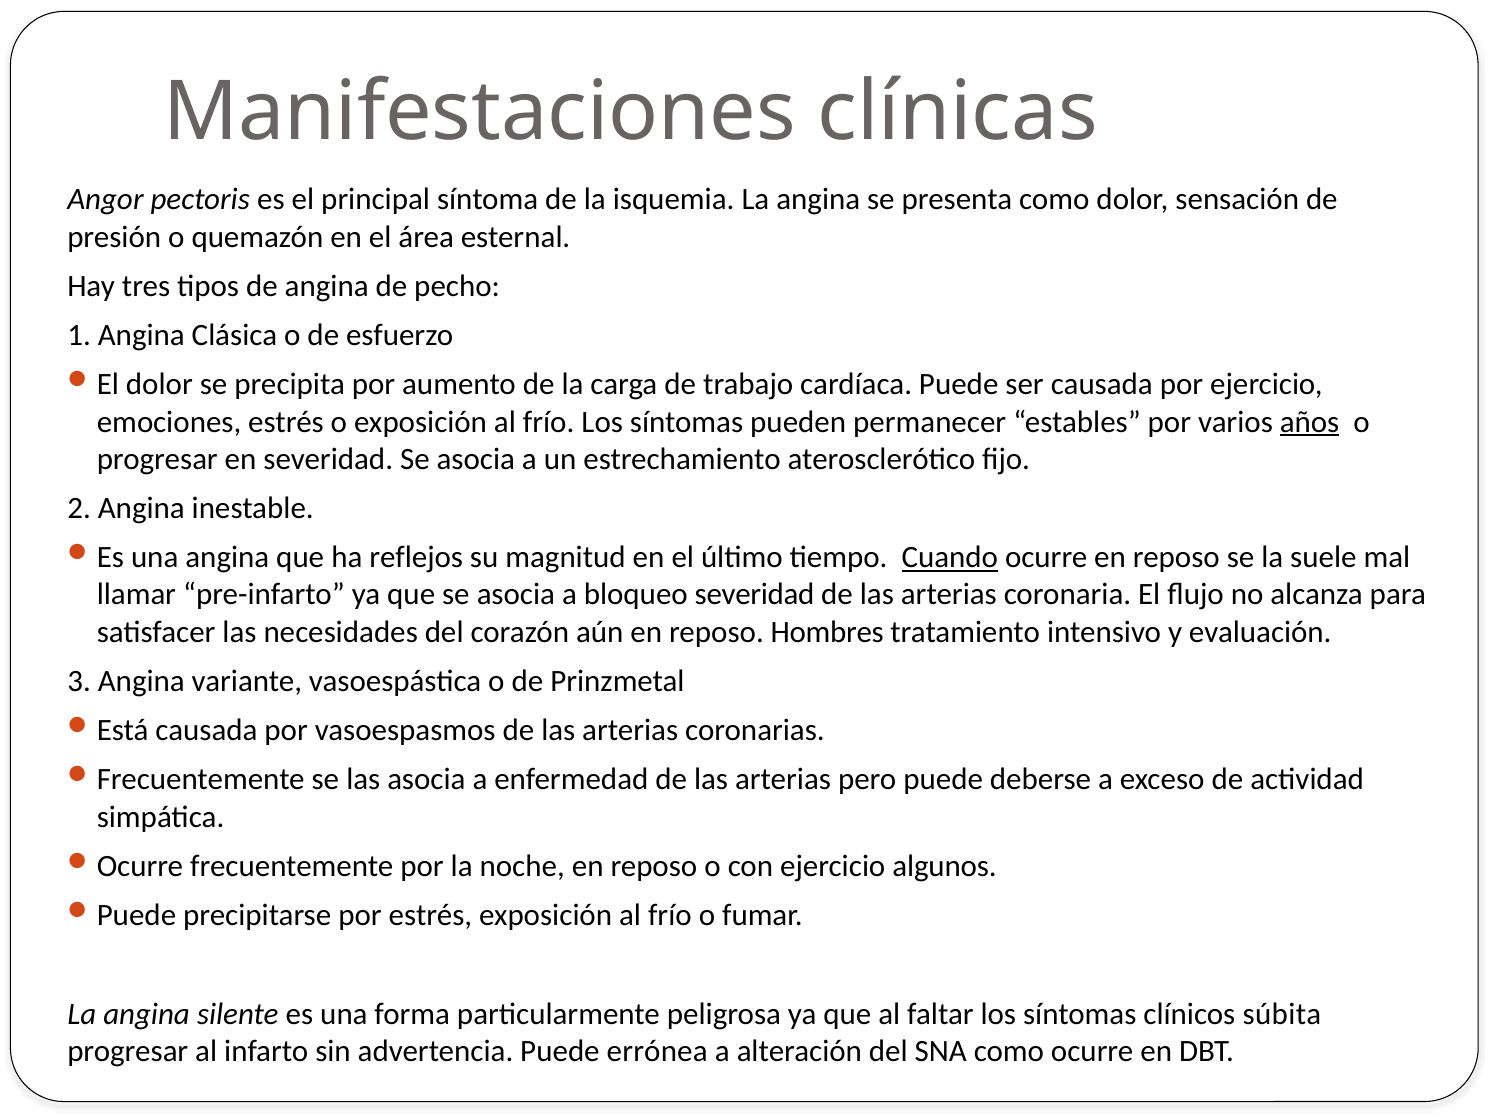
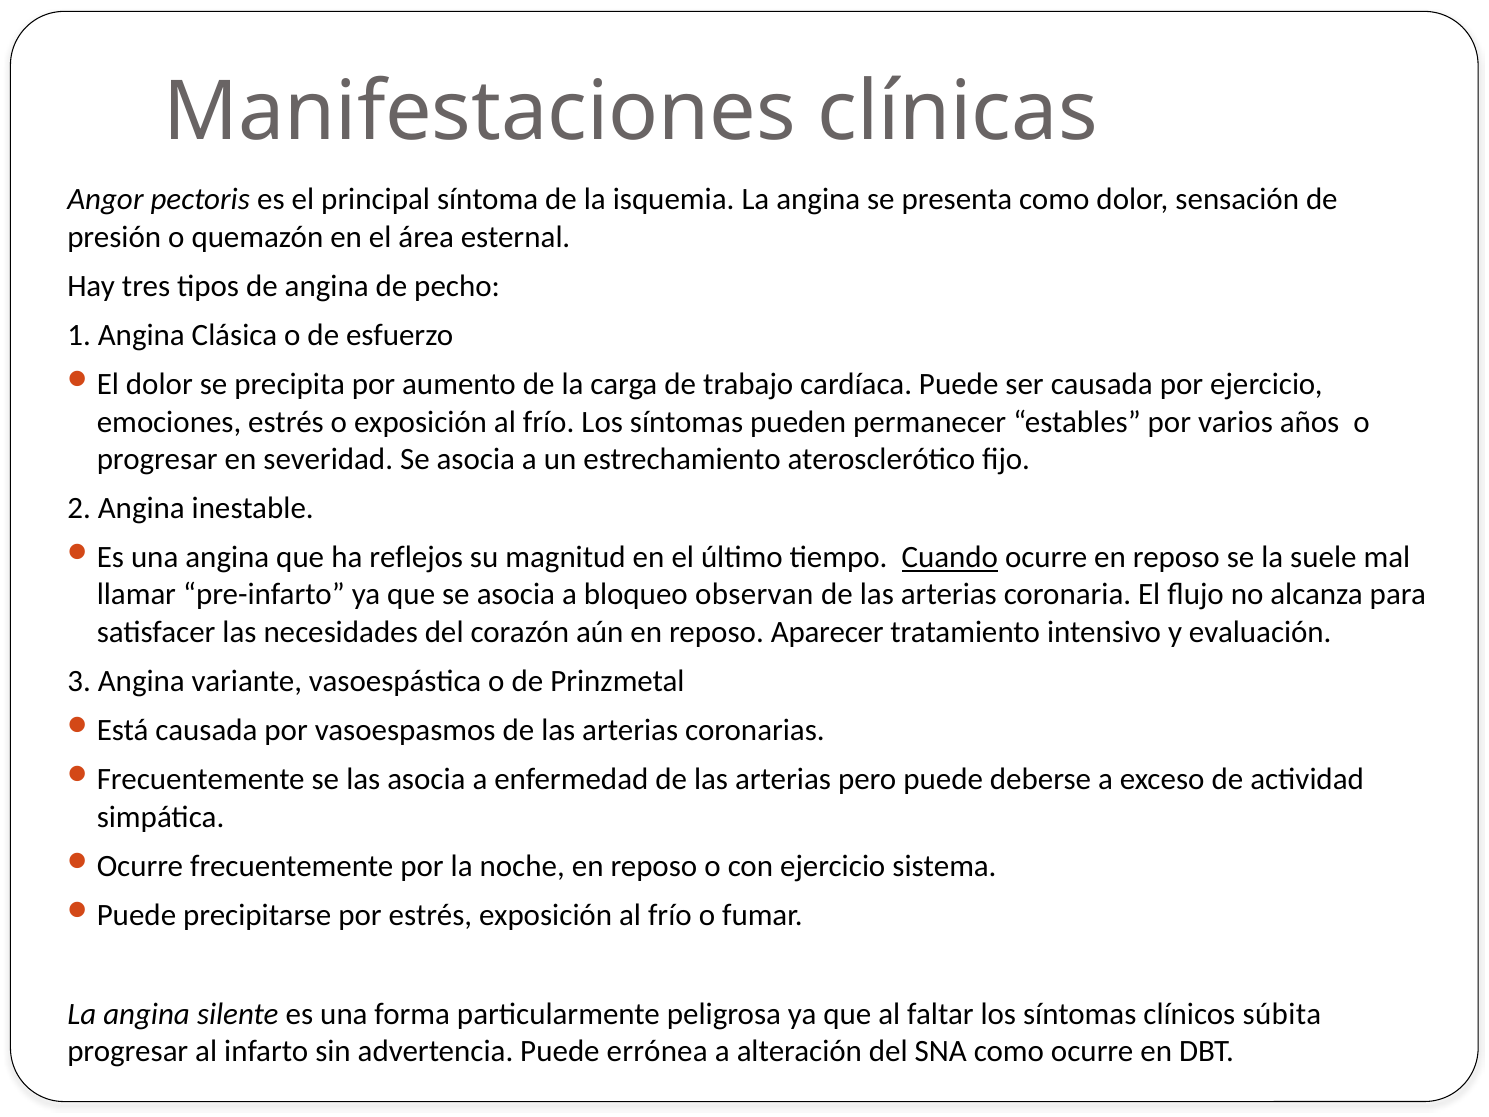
años underline: present -> none (1310, 422)
bloqueo severidad: severidad -> observan (754, 595)
Hombres: Hombres -> Aparecer (827, 632)
algunos: algunos -> sistema (945, 866)
